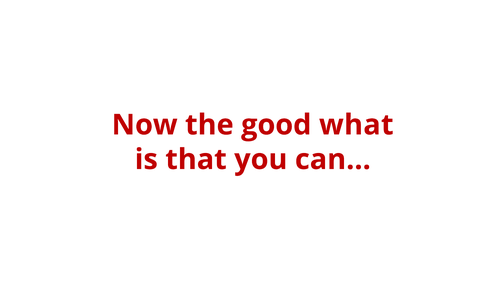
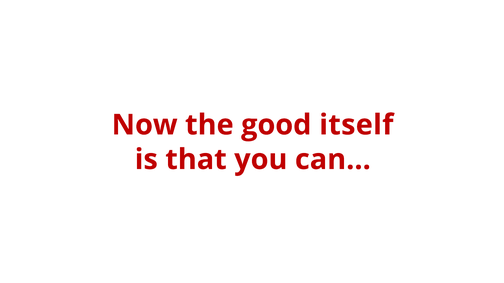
what: what -> itself (356, 125)
